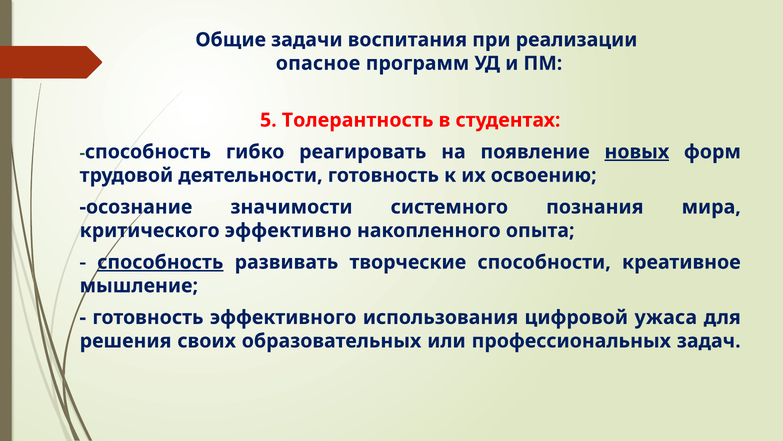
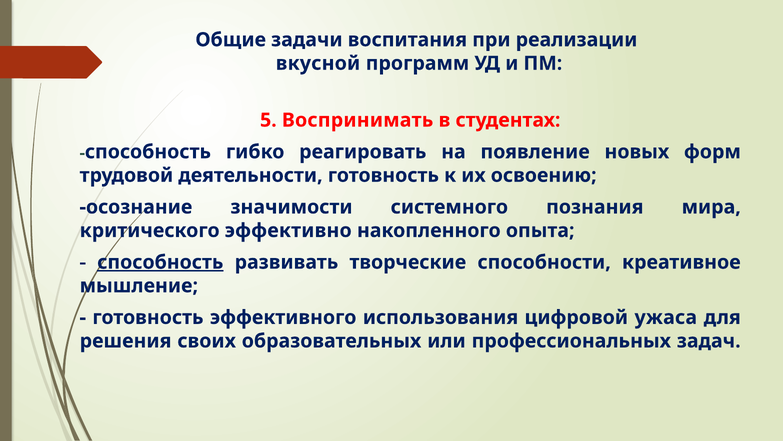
опасное: опасное -> вкусной (318, 63)
Толерантность: Толерантность -> Воспринимать (358, 120)
новых underline: present -> none (637, 152)
